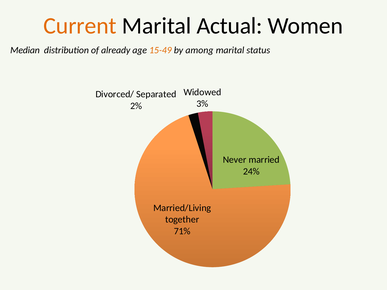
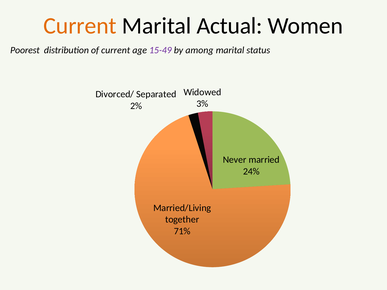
Median: Median -> Poorest (25, 50)
of already: already -> current (116, 50)
15-49 colour: orange -> purple (160, 50)
